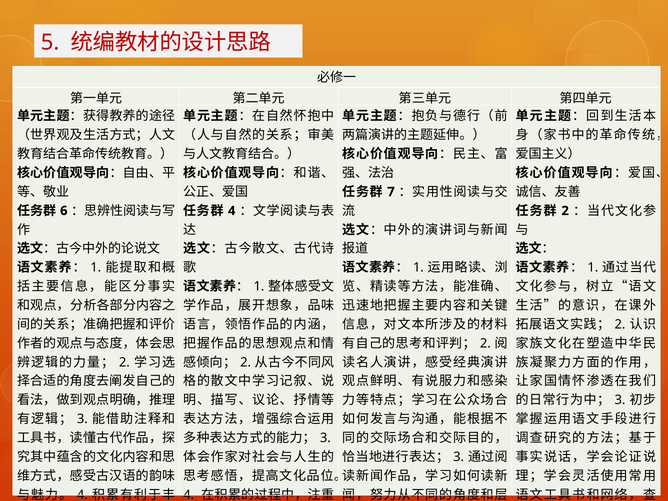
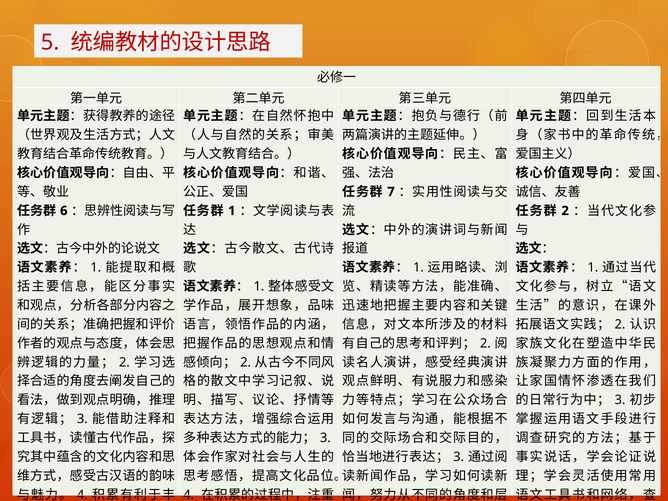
4: 4 -> 1 (232, 211)
